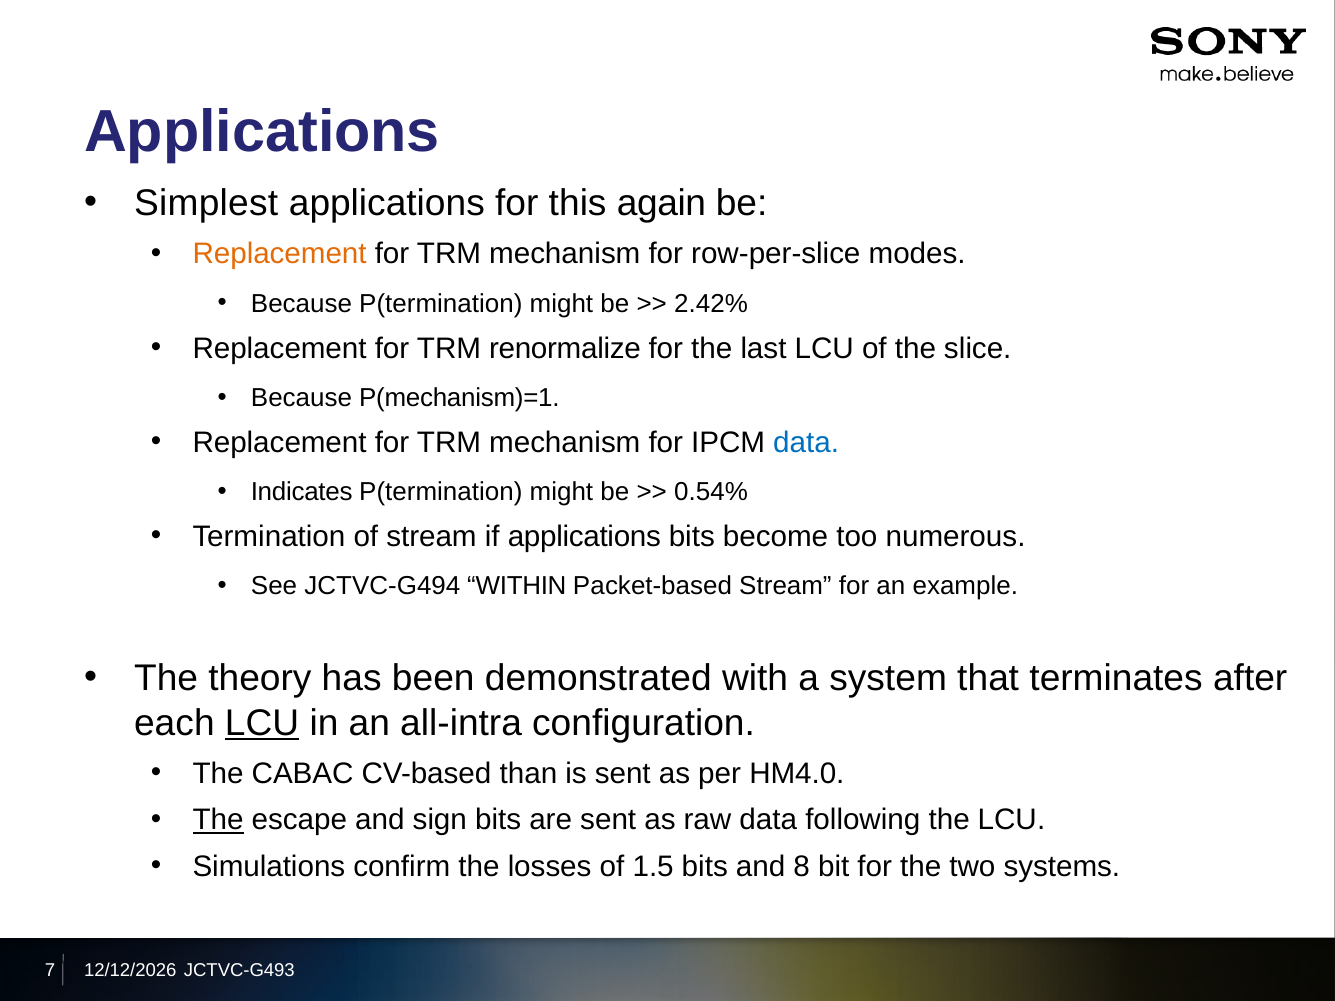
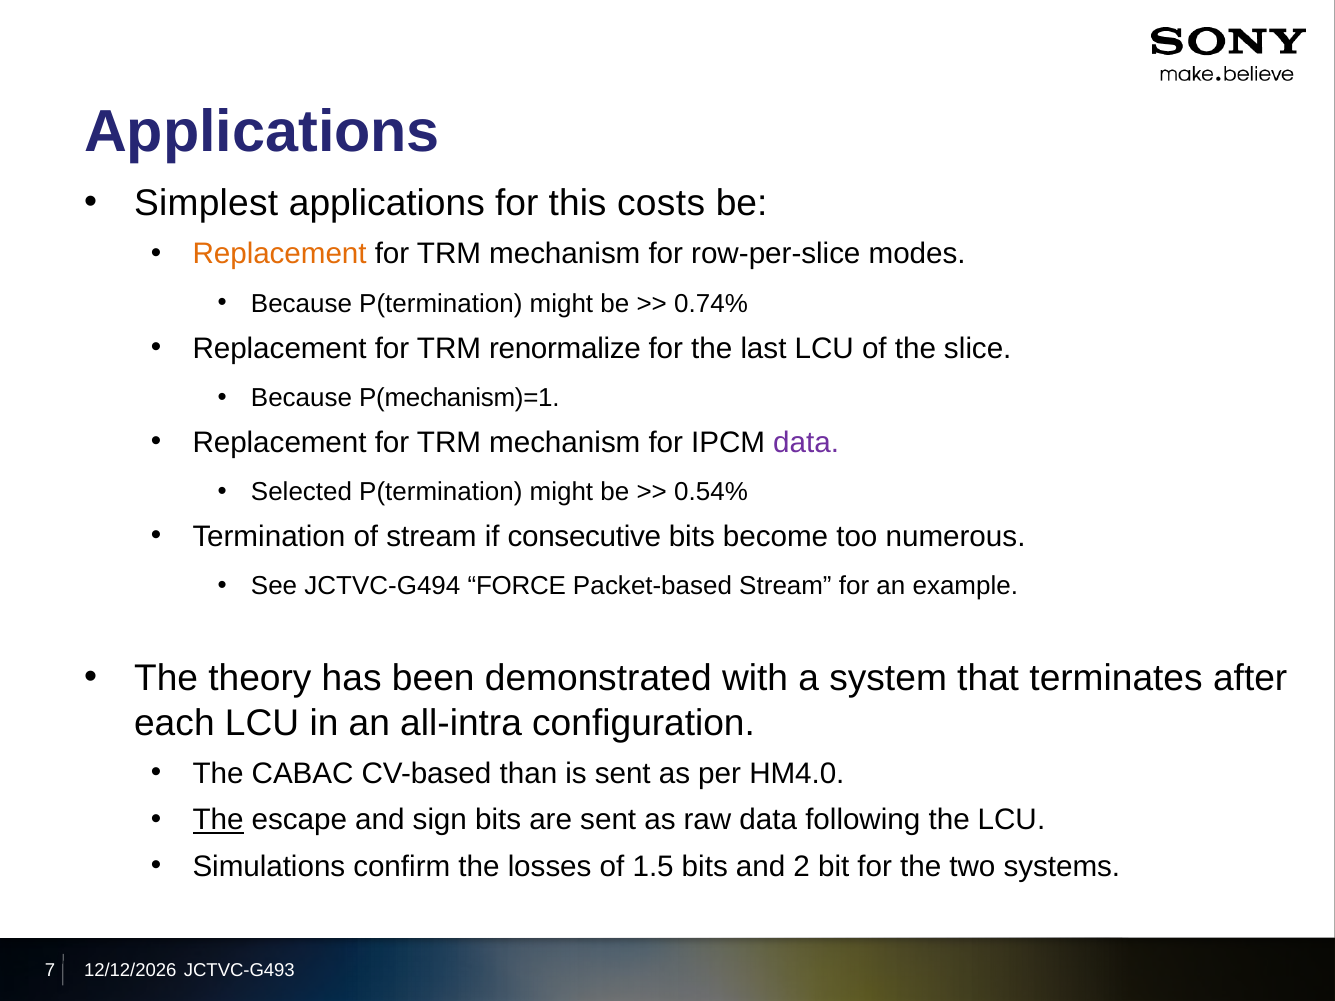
again: again -> costs (661, 204)
2.42%: 2.42% -> 0.74% (711, 304)
data colour: blue -> purple (806, 443)
Indicates: Indicates -> Selected (302, 492)
if applications: applications -> consecutive (584, 537)
WITHIN: WITHIN -> FORCE (517, 586)
LCU underline: present -> none (262, 723)
8: 8 -> 2 (802, 867)
